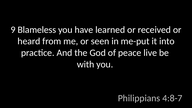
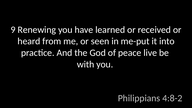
Blameless: Blameless -> Renewing (37, 30)
4:8-7: 4:8-7 -> 4:8-2 (172, 98)
